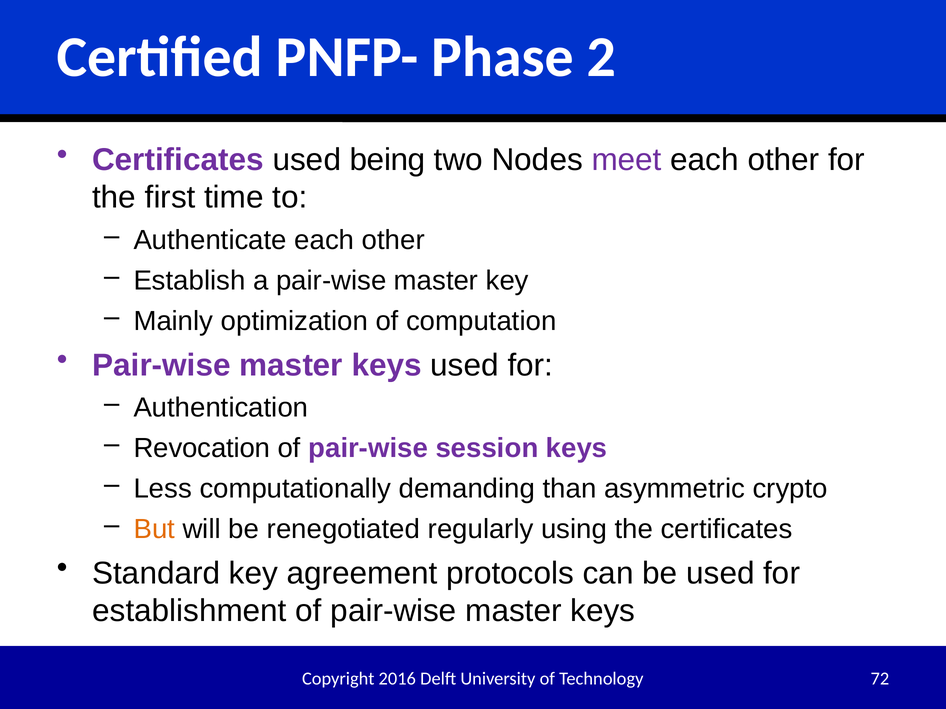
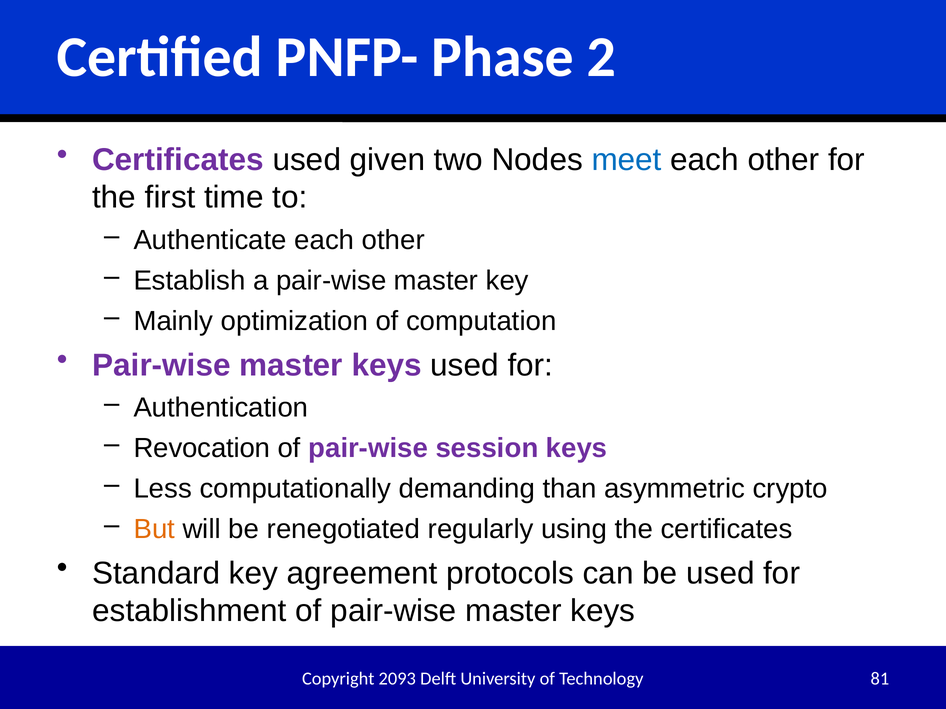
being: being -> given (387, 160)
meet colour: purple -> blue (627, 160)
2016: 2016 -> 2093 (397, 679)
72: 72 -> 81 (880, 679)
